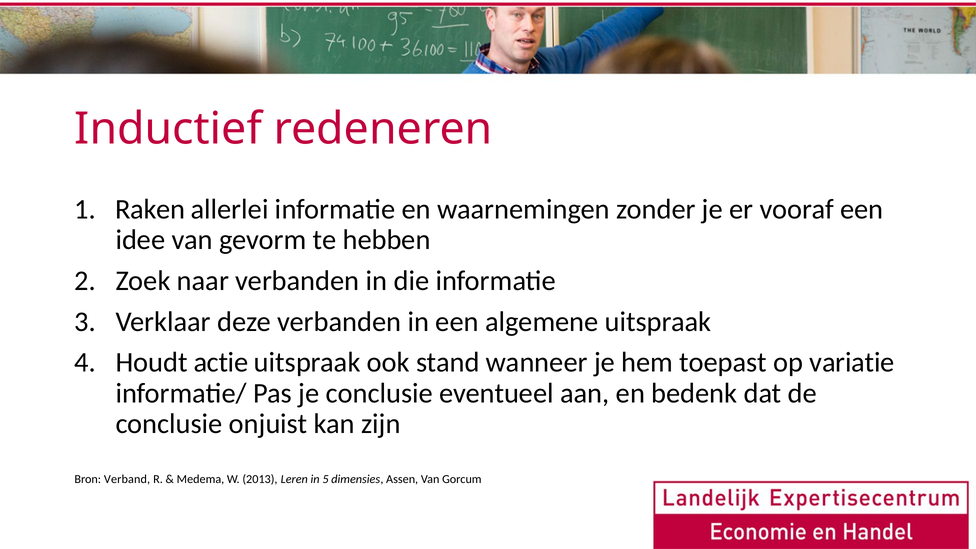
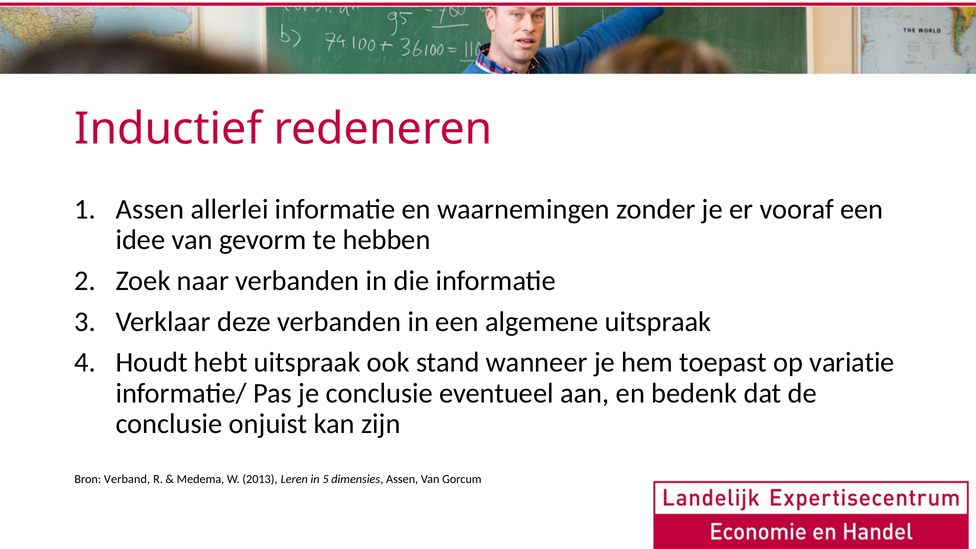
Raken: Raken -> Assen (150, 209)
actie: actie -> hebt (221, 363)
